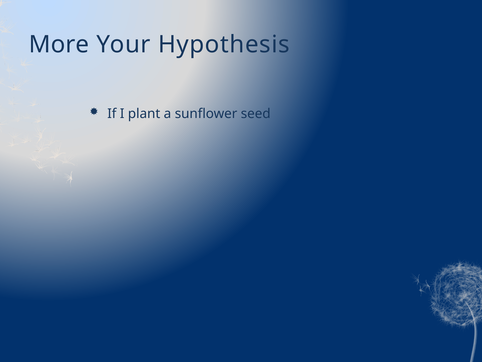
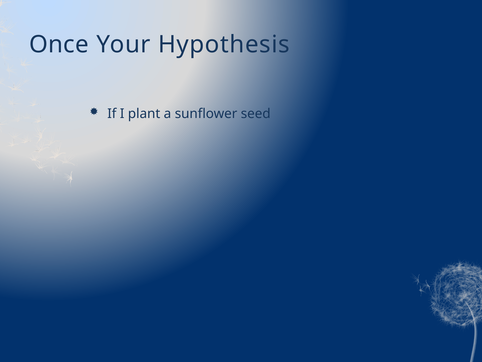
More: More -> Once (59, 45)
